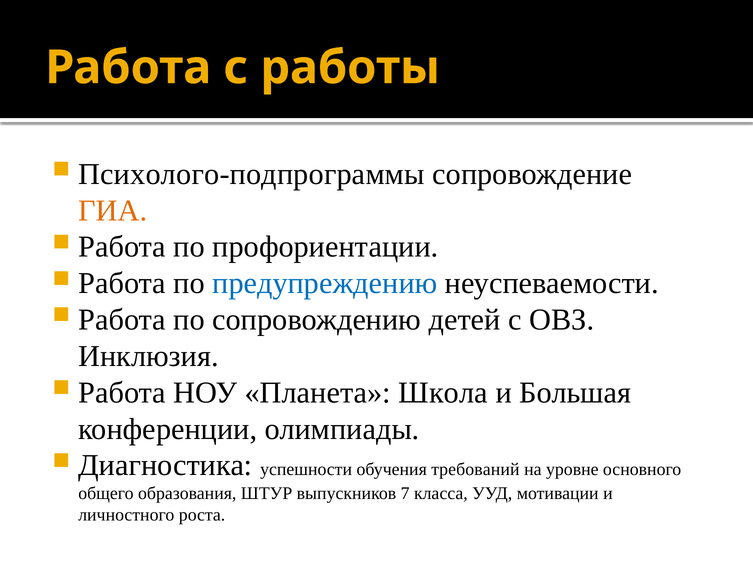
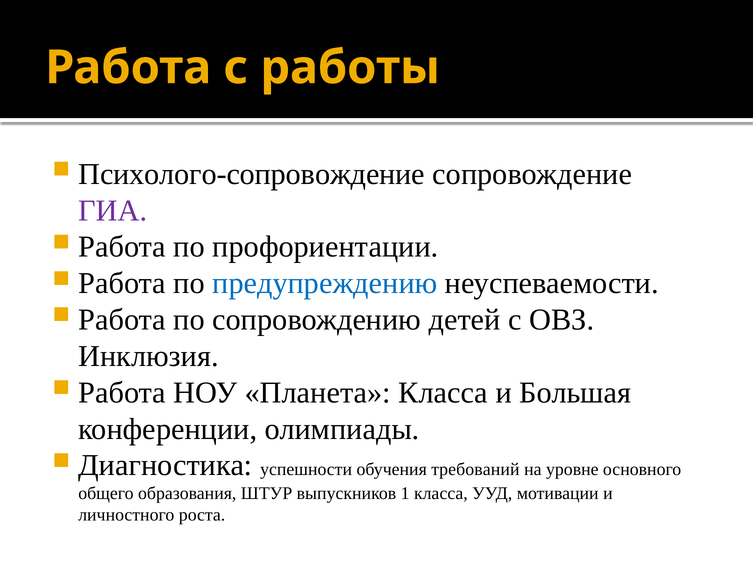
Психолого-подпрограммы: Психолого-подпрограммы -> Психолого-сопровождение (252, 174)
ГИА colour: orange -> purple (113, 210)
Планета Школа: Школа -> Класса (443, 392)
7: 7 -> 1 (405, 493)
